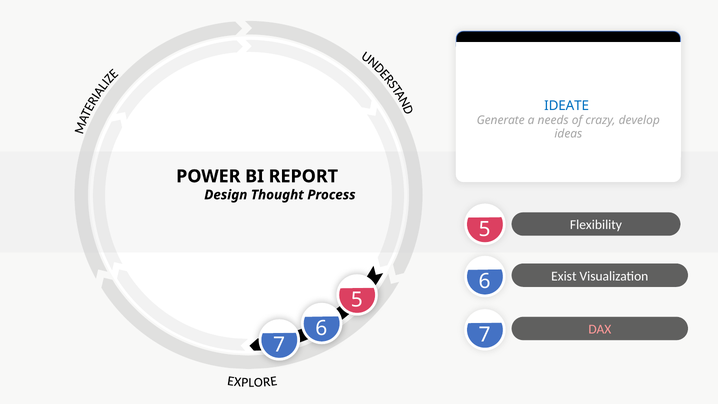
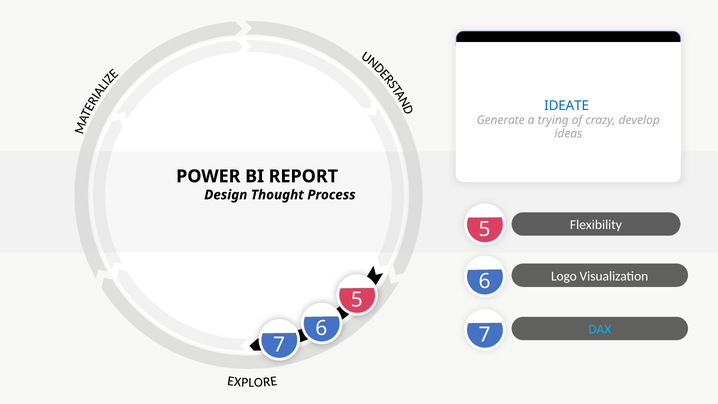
needs: needs -> trying (553, 120)
Exist: Exist -> Logo (564, 276)
DAX colour: pink -> light blue (600, 329)
